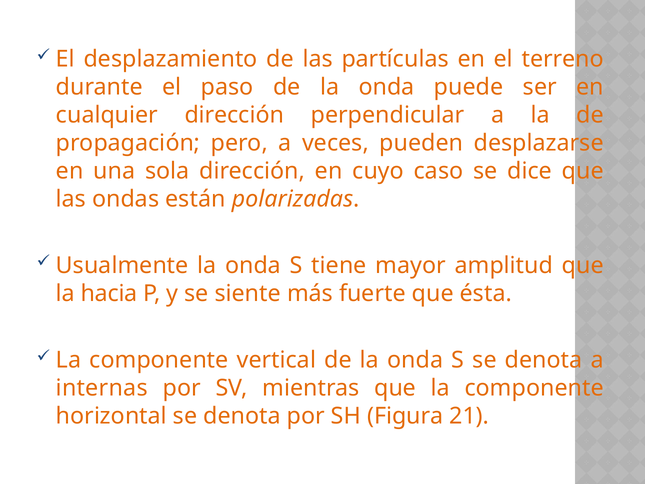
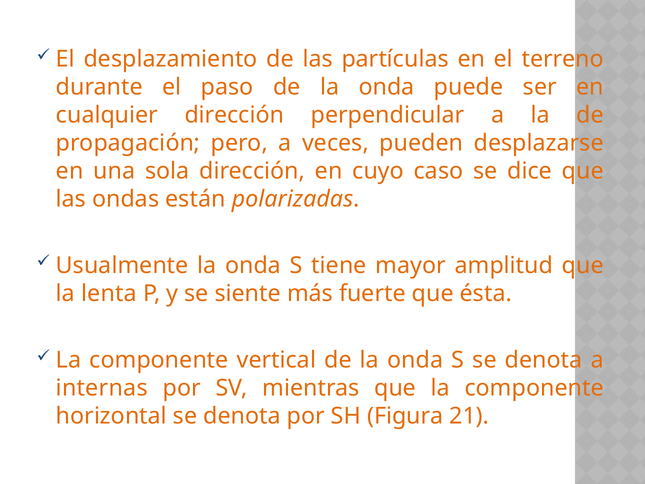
hacia: hacia -> lenta (109, 293)
